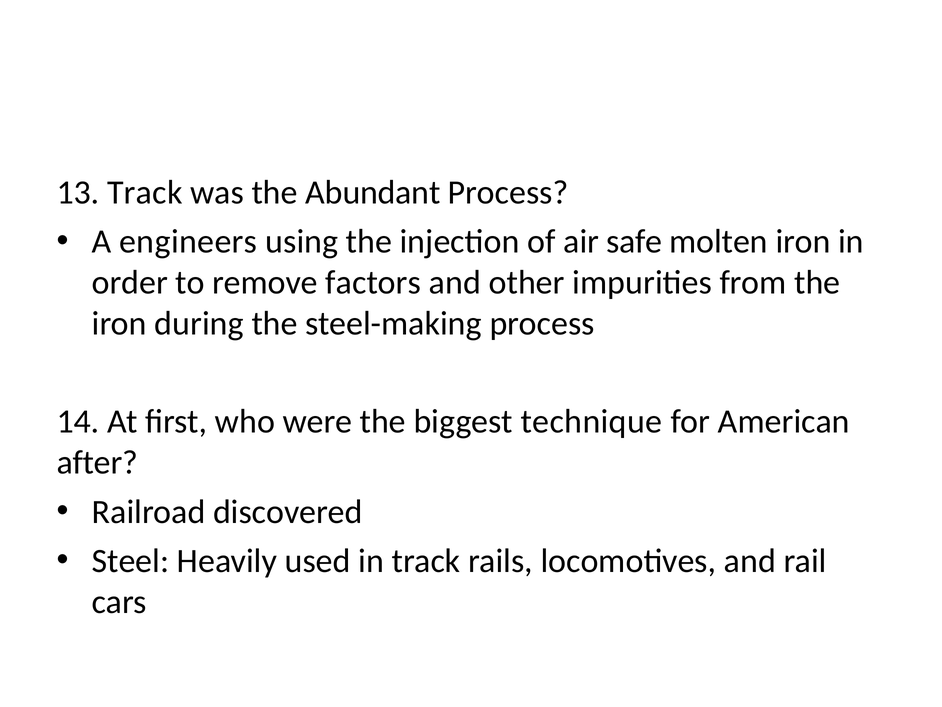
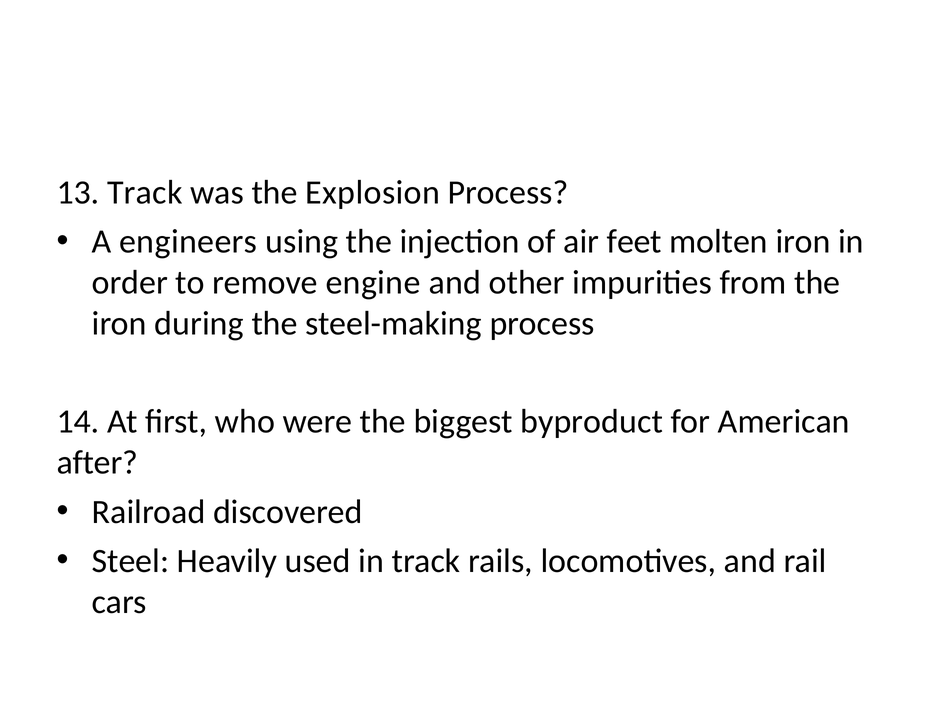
Abundant: Abundant -> Explosion (373, 192)
safe: safe -> feet (634, 242)
factors: factors -> engine (373, 282)
technique: technique -> byproduct (592, 421)
